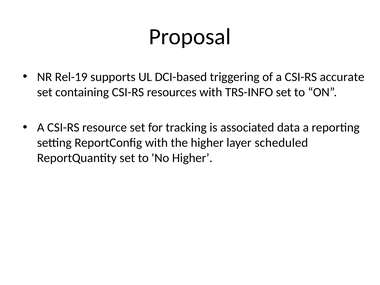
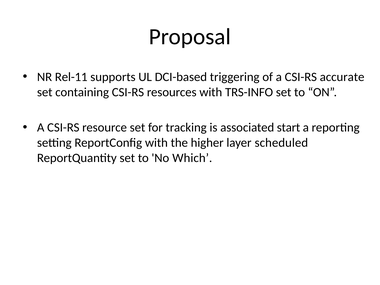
Rel-19: Rel-19 -> Rel-11 (71, 77)
data: data -> start (289, 128)
No Higher: Higher -> Which (192, 158)
